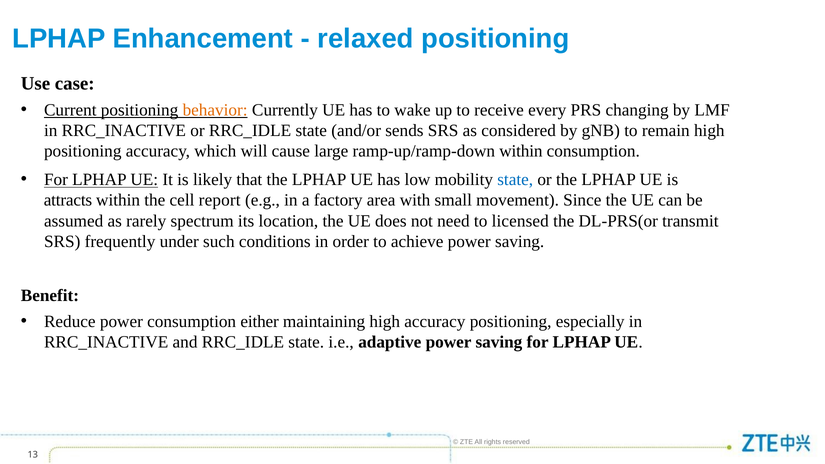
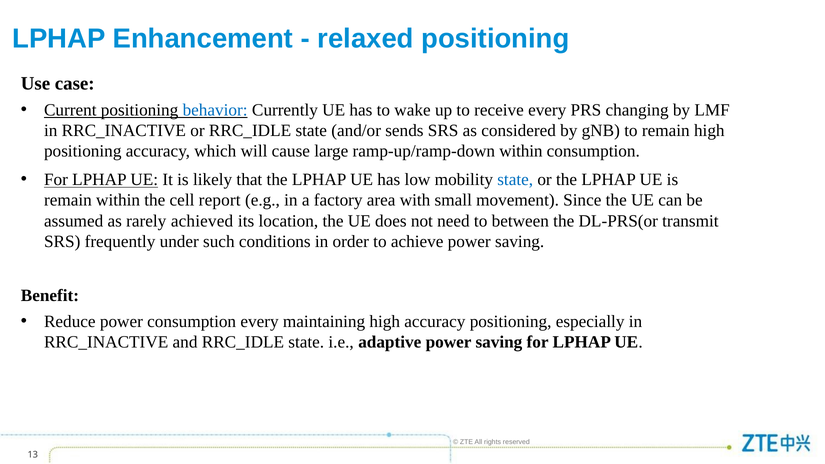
behavior colour: orange -> blue (215, 110)
attracts: attracts -> remain (68, 200)
spectrum: spectrum -> achieved (202, 221)
licensed: licensed -> between (520, 221)
consumption either: either -> every (260, 322)
